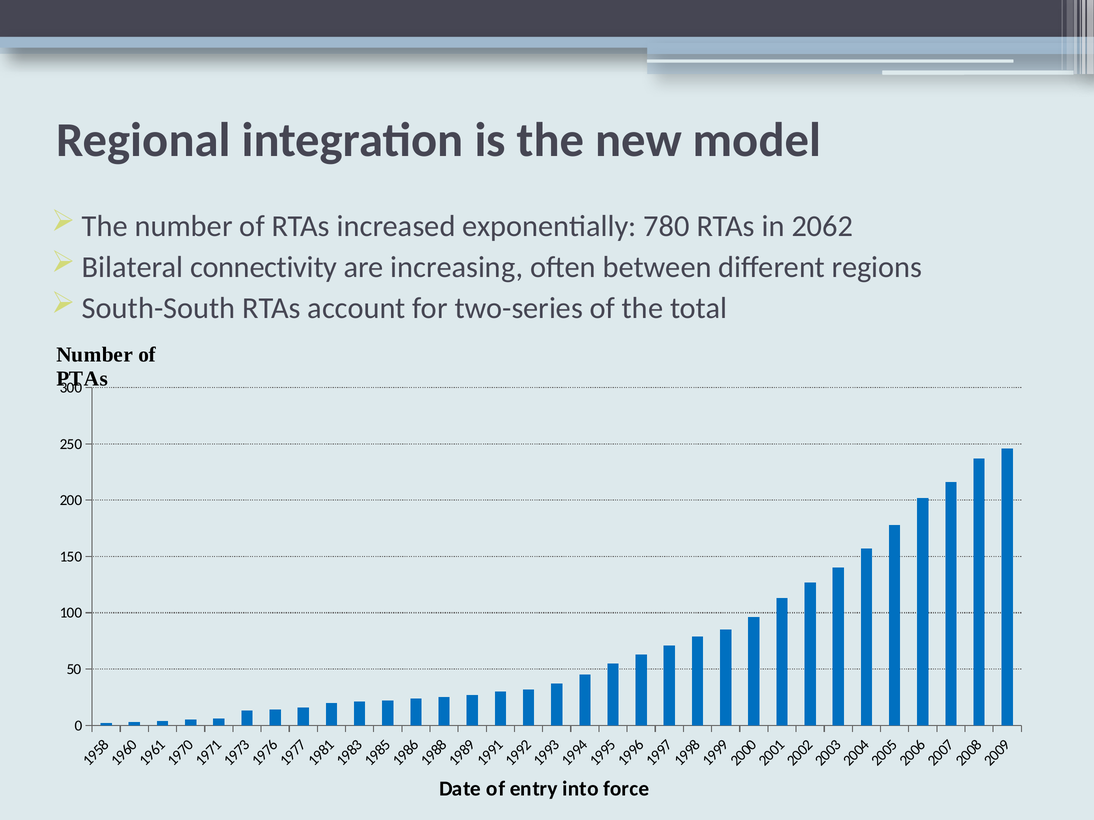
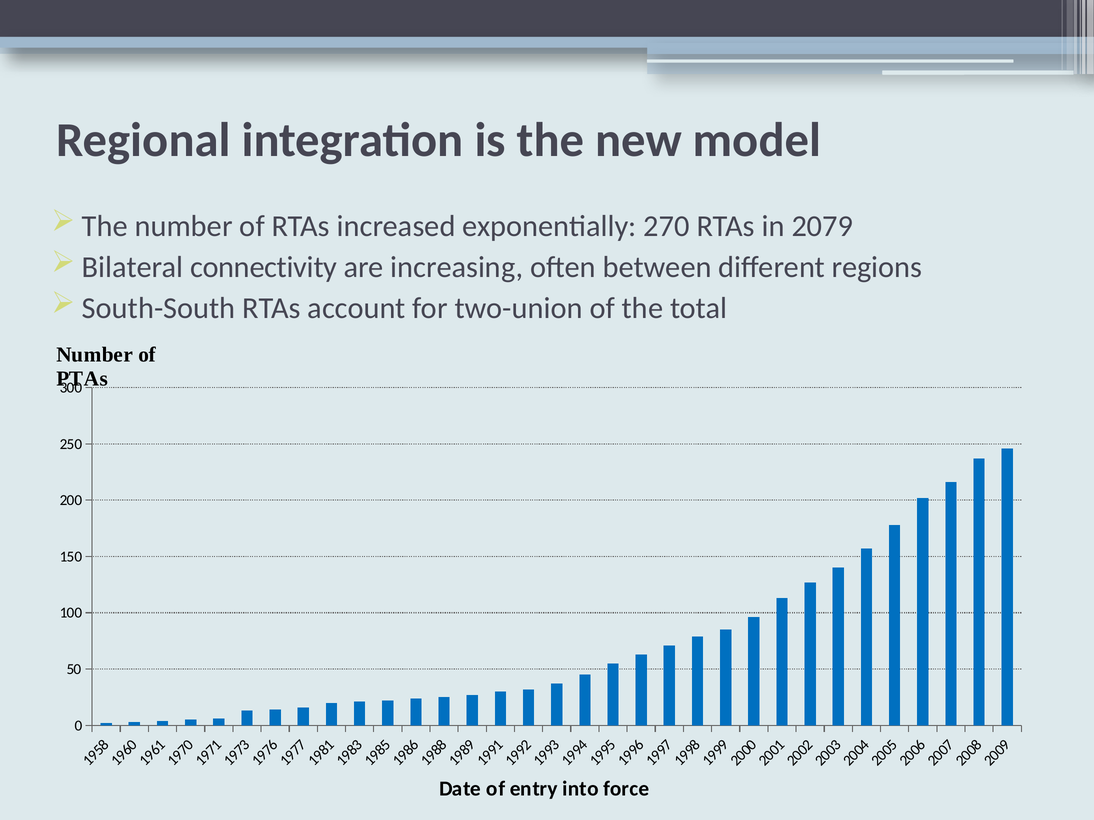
780: 780 -> 270 (667, 226)
2062: 2062 -> 2079 (822, 226)
two-series: two-series -> two-union (519, 309)
